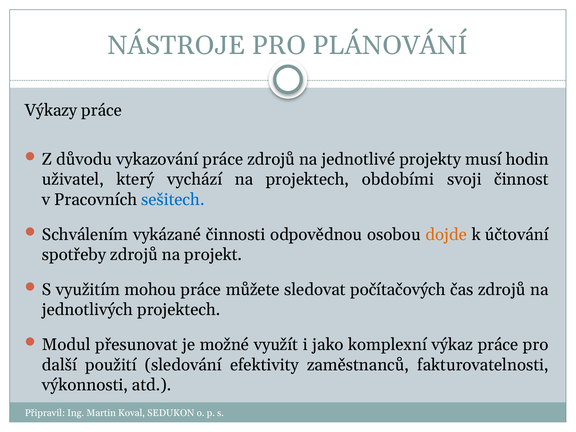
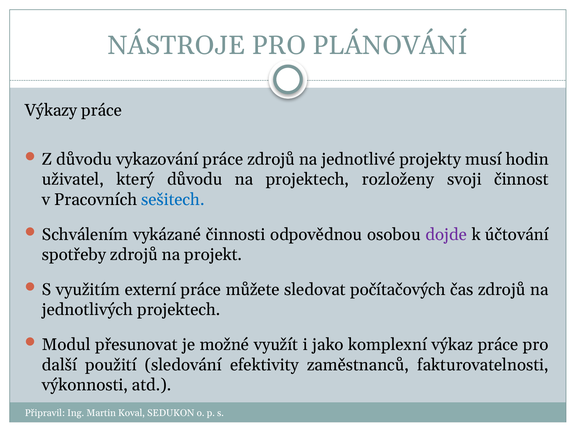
který vychází: vychází -> důvodu (195, 179)
obdobími: obdobími -> rozloženy (398, 179)
dojde colour: orange -> purple (446, 235)
mohou: mohou -> externí (150, 290)
